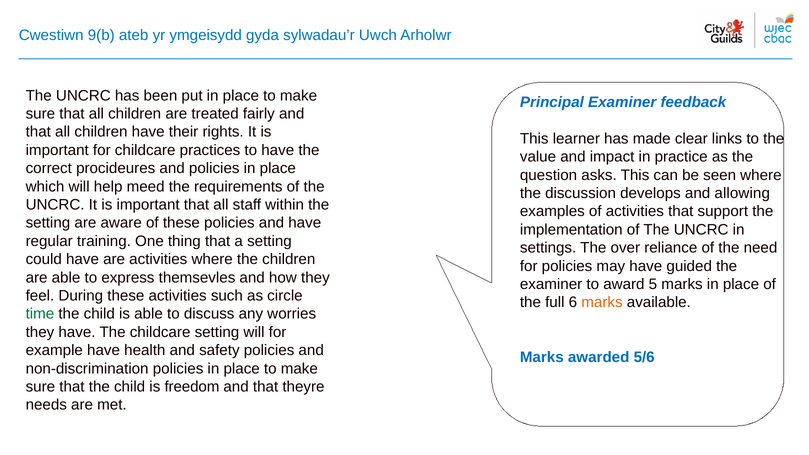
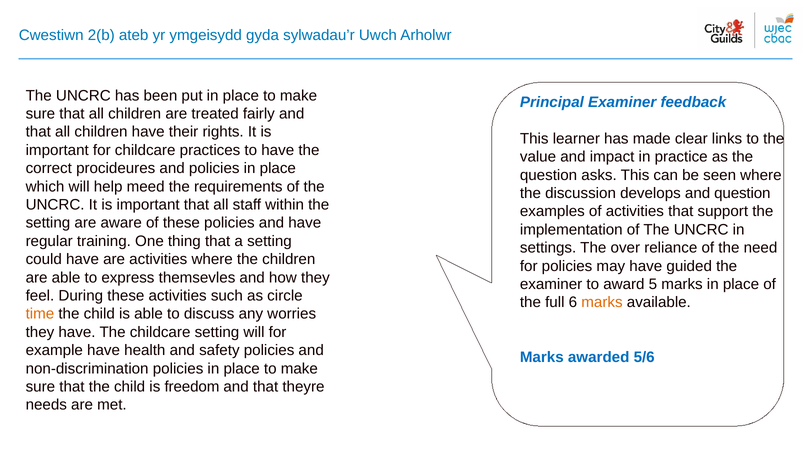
9(b: 9(b -> 2(b (101, 35)
and allowing: allowing -> question (742, 193)
time colour: green -> orange (40, 314)
